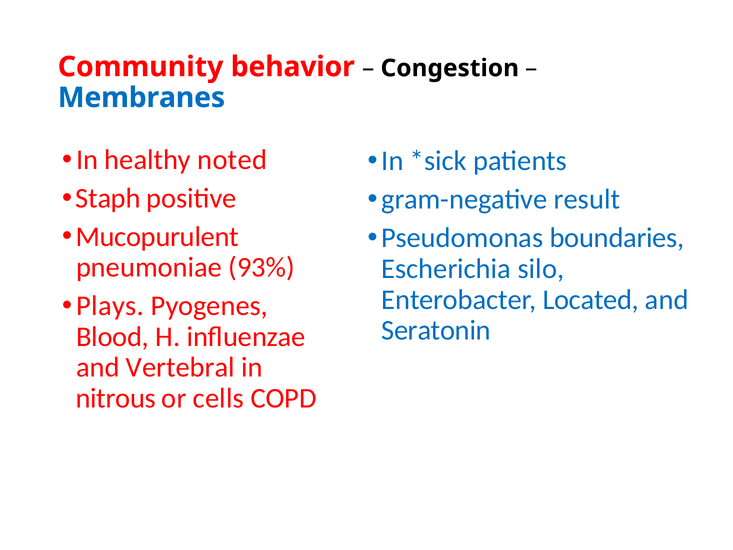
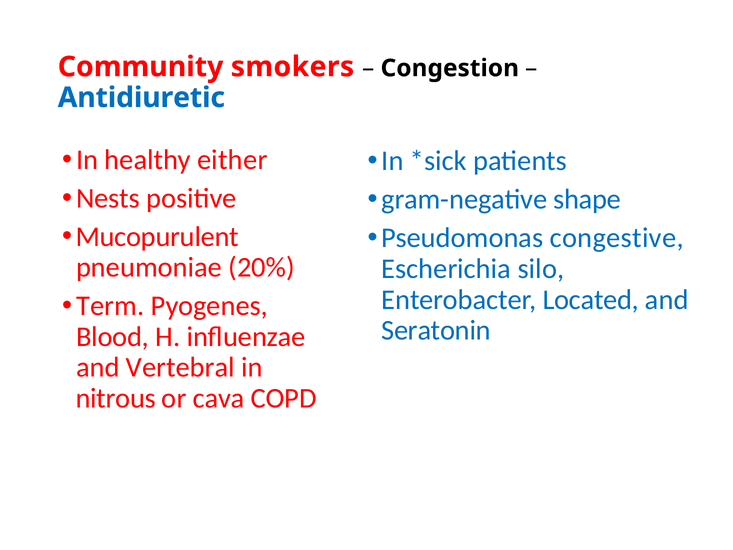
behavior: behavior -> smokers (292, 67)
Membranes: Membranes -> Antidiuretic (141, 98)
noted: noted -> either (232, 160)
Staph: Staph -> Nests (108, 198)
result: result -> shape (587, 199)
boundaries: boundaries -> congestive (617, 238)
93%: 93% -> 20% (262, 267)
Plays: Plays -> Term (110, 306)
cells: cells -> cava (219, 398)
